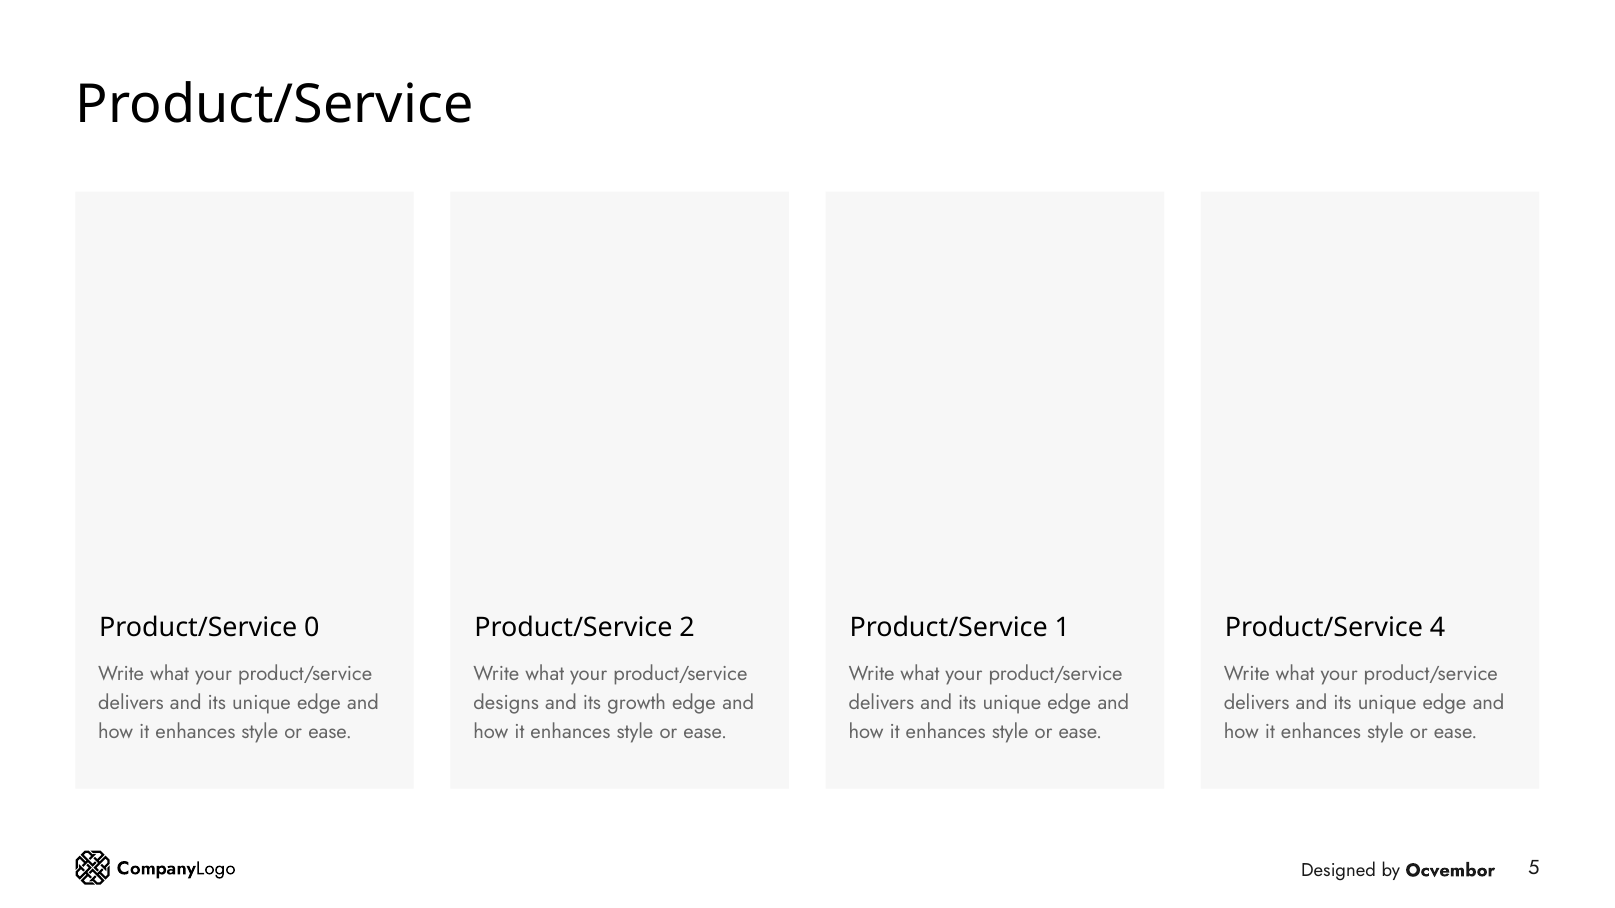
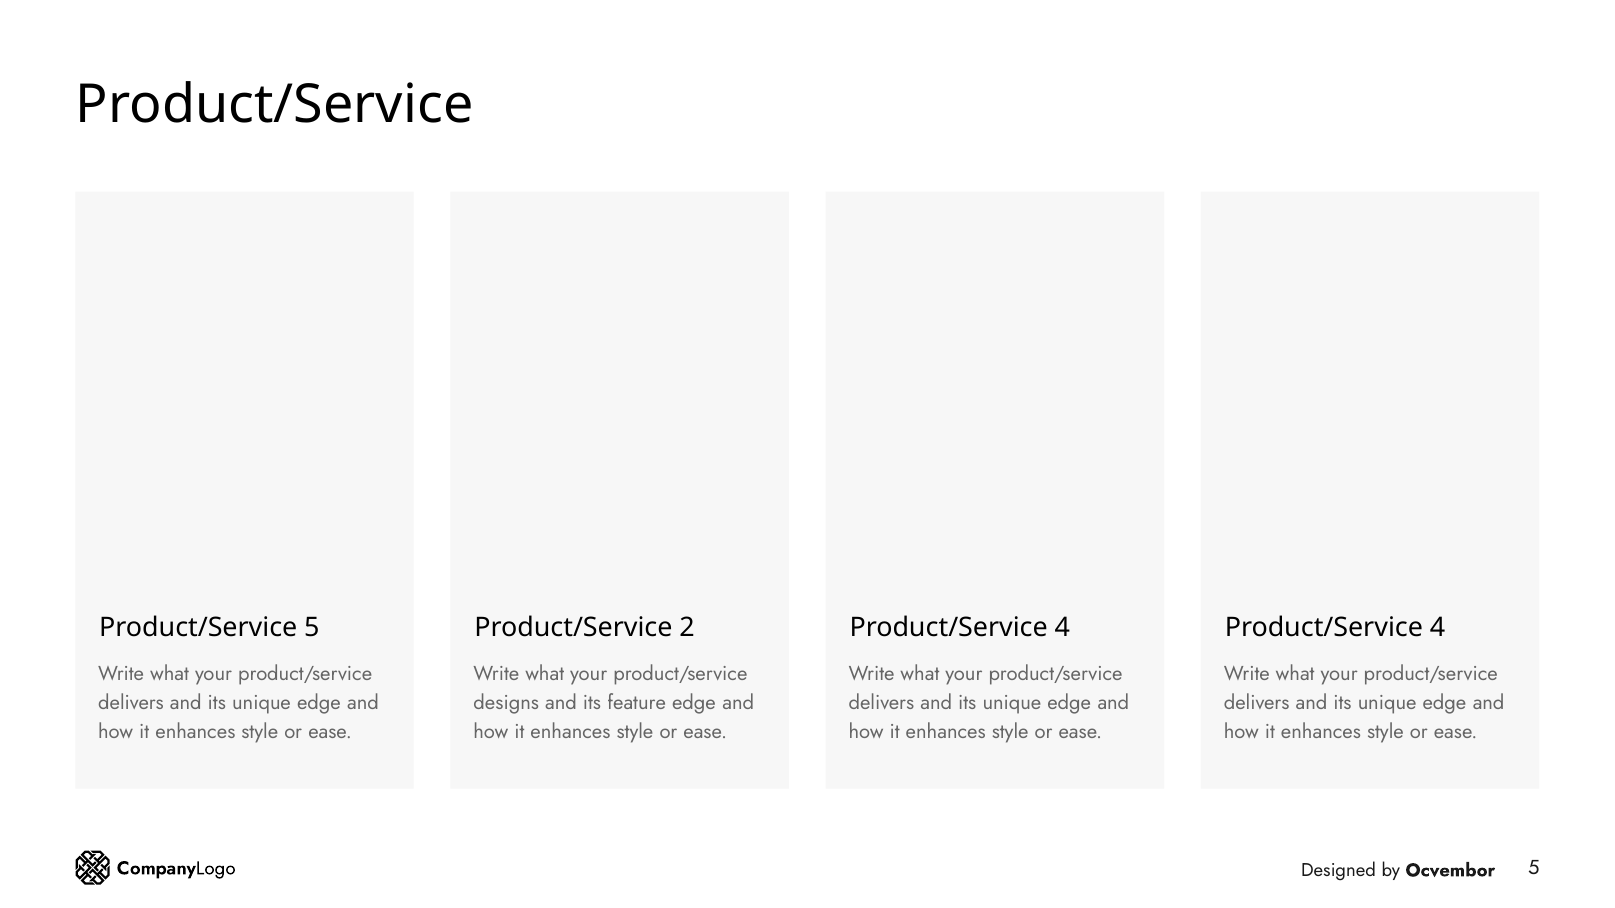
Product/Service 0: 0 -> 5 (312, 628)
2 Product/Service 1: 1 -> 4 (1062, 628)
growth: growth -> feature (637, 703)
